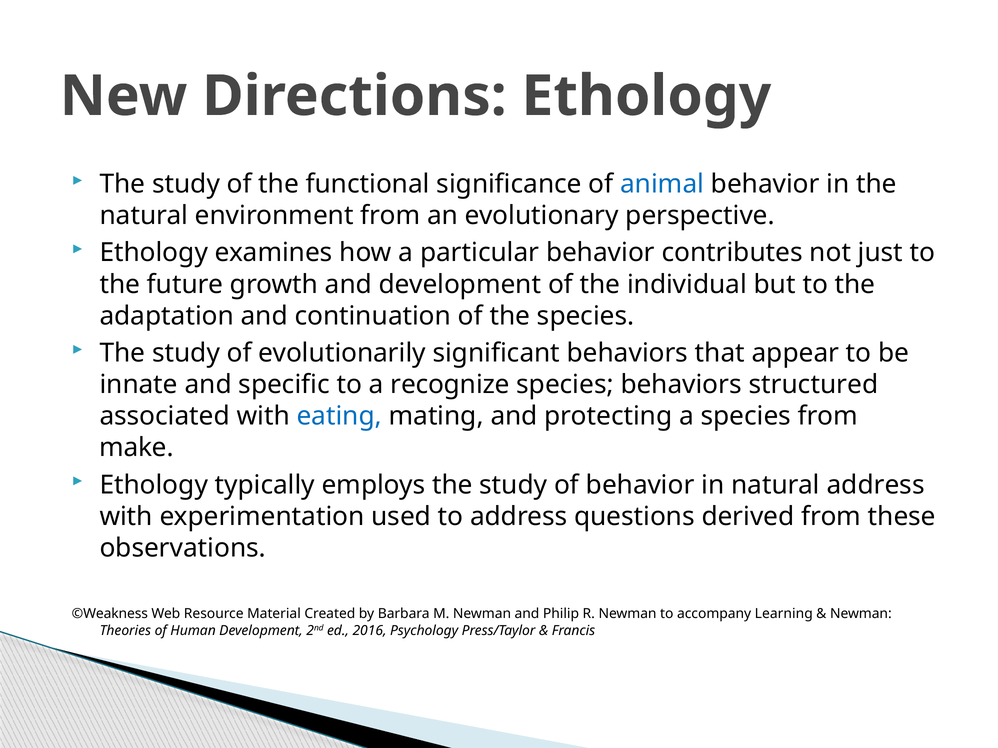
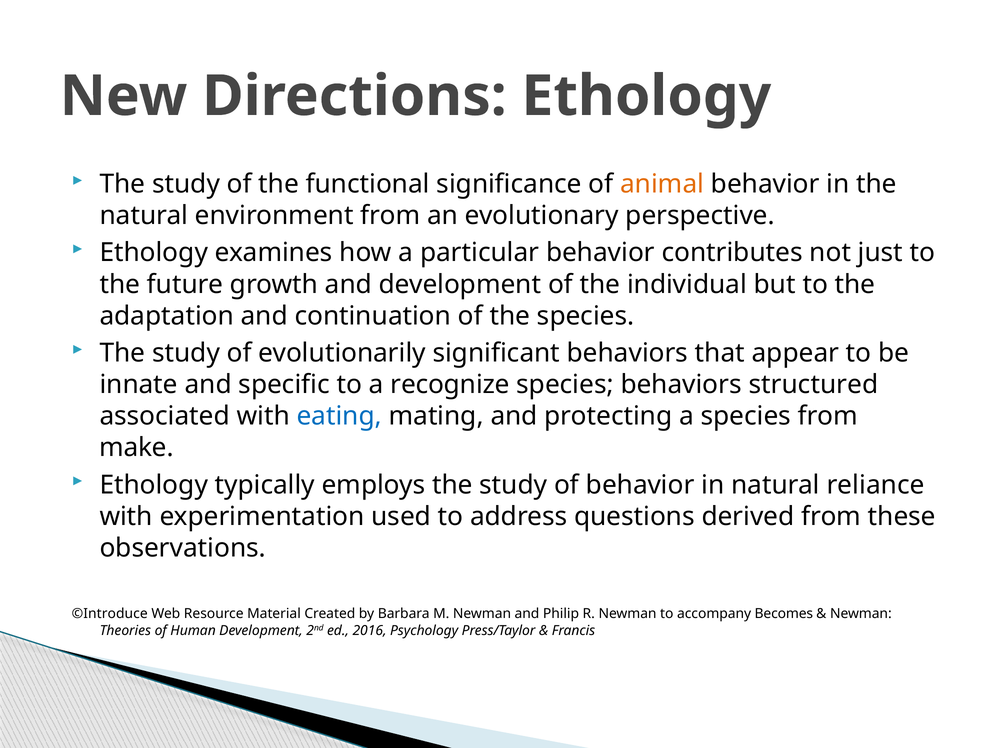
animal colour: blue -> orange (662, 184)
natural address: address -> reliance (876, 485)
©Weakness: ©Weakness -> ©Introduce (110, 614)
Learning: Learning -> Becomes (784, 614)
